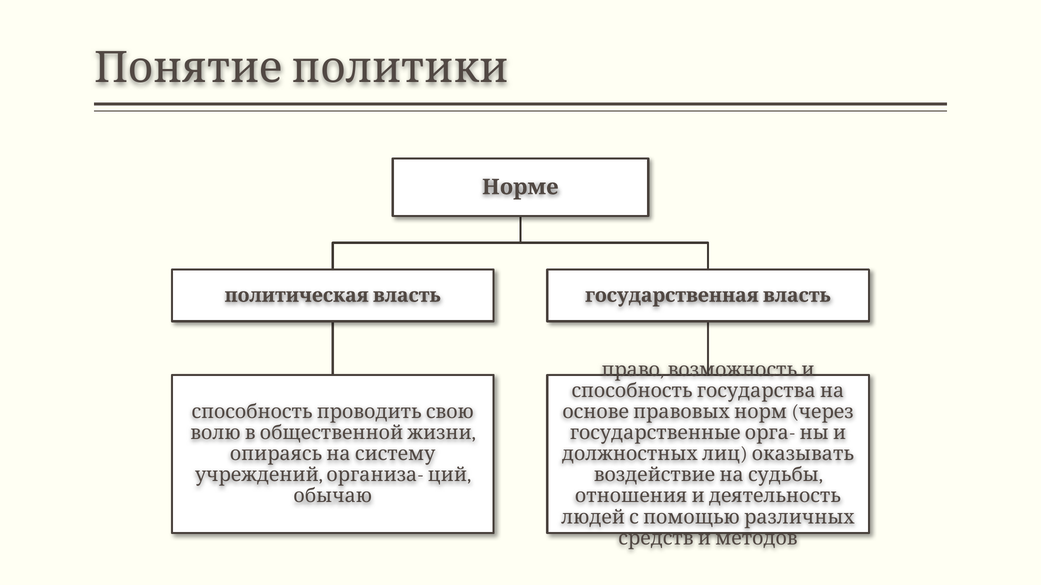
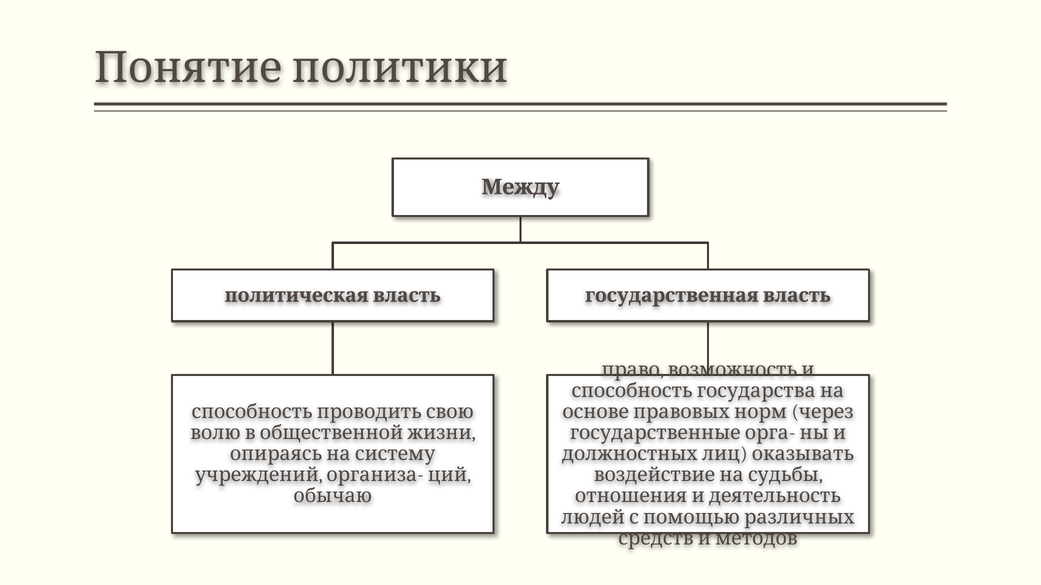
Норме: Норме -> Между (521, 187)
